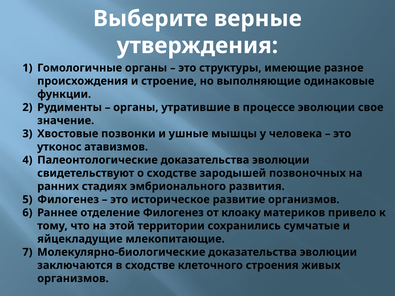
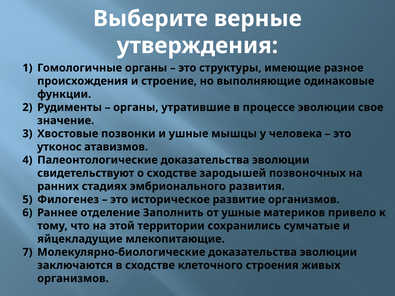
отделение Филогенез: Филогенез -> Заполнить (173, 213)
от клоаку: клоаку -> ушные (241, 213)
